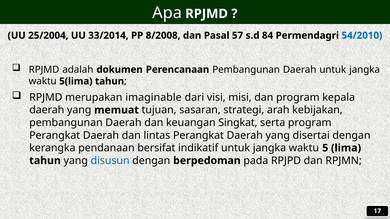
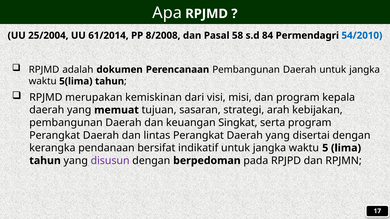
33/2014: 33/2014 -> 61/2014 (108, 36)
57: 57 -> 58 (238, 36)
imaginable: imaginable -> kemiskinan (154, 98)
disusun colour: blue -> purple (110, 161)
